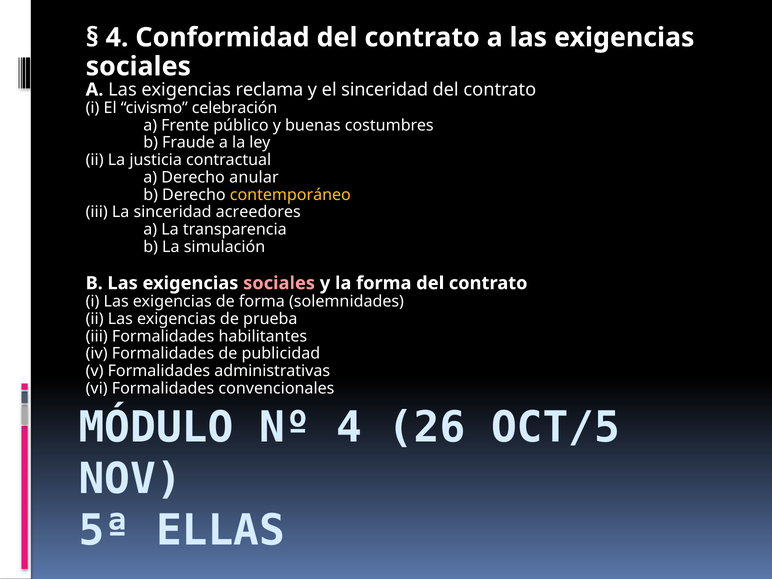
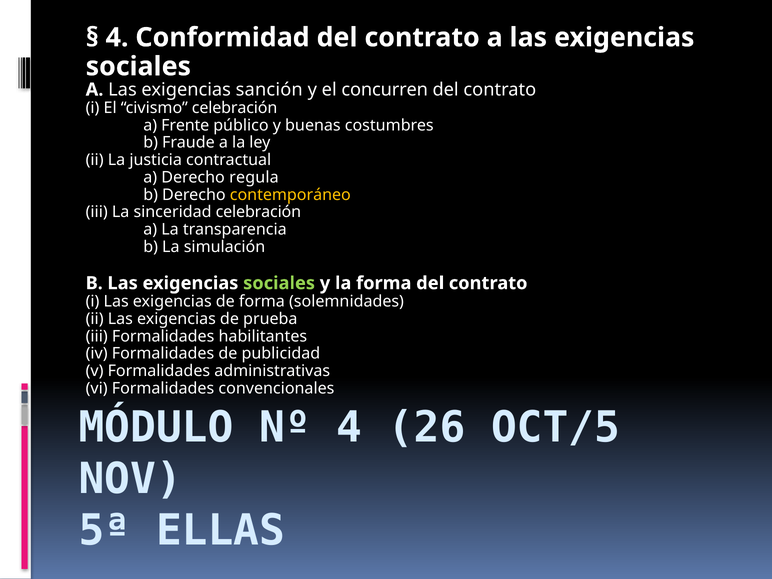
reclama: reclama -> sanción (269, 90)
el sinceridad: sinceridad -> concurren (385, 90)
anular: anular -> regula (254, 177)
sinceridad acreedores: acreedores -> celebración (258, 212)
sociales colour: pink -> light green (279, 283)
